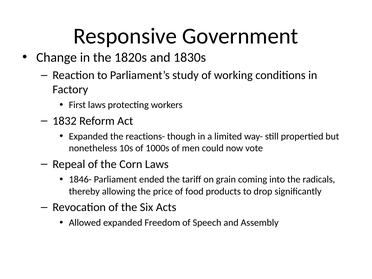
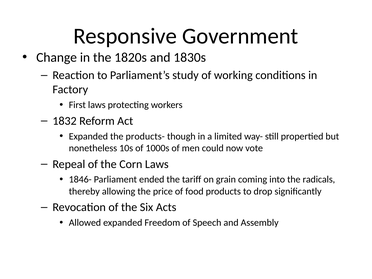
reactions-: reactions- -> products- (145, 136)
